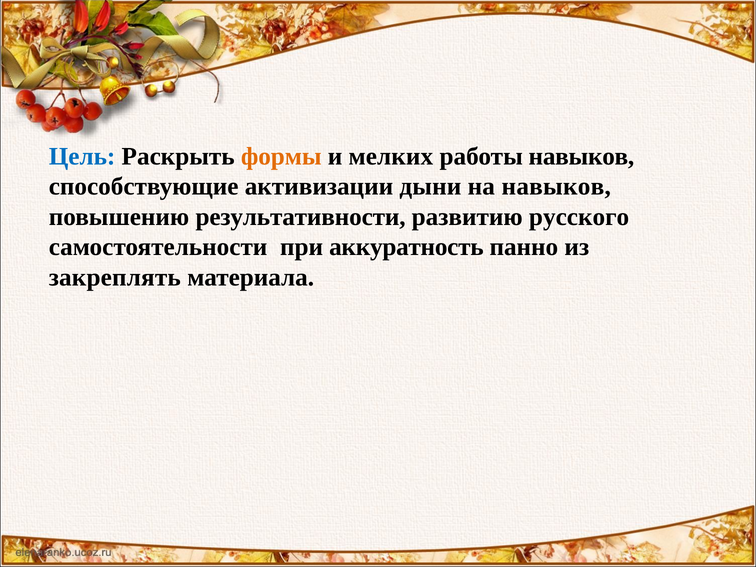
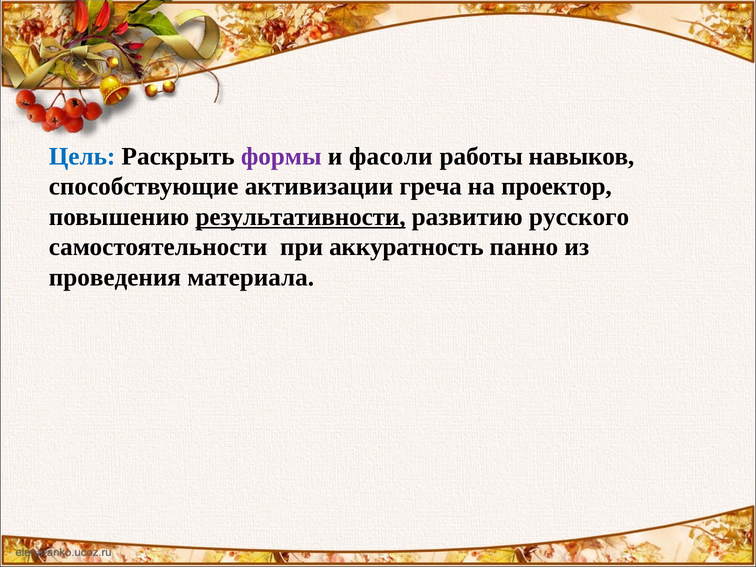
формы colour: orange -> purple (281, 156)
мелких: мелких -> фасоли (391, 156)
дыни: дыни -> греча (431, 187)
на навыков: навыков -> проектор (556, 187)
результативности underline: none -> present (301, 217)
закреплять: закреплять -> проведения (115, 277)
